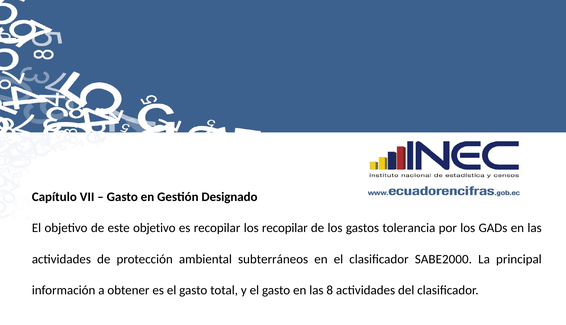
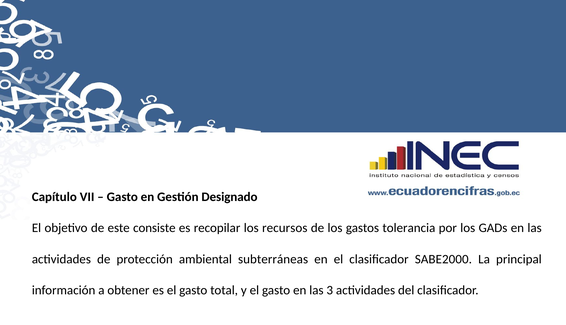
este objetivo: objetivo -> consiste (154, 228)
los recopilar: recopilar -> recursos (285, 228)
subterráneos: subterráneos -> subterráneas (273, 259)
8: 8 -> 3 (330, 291)
